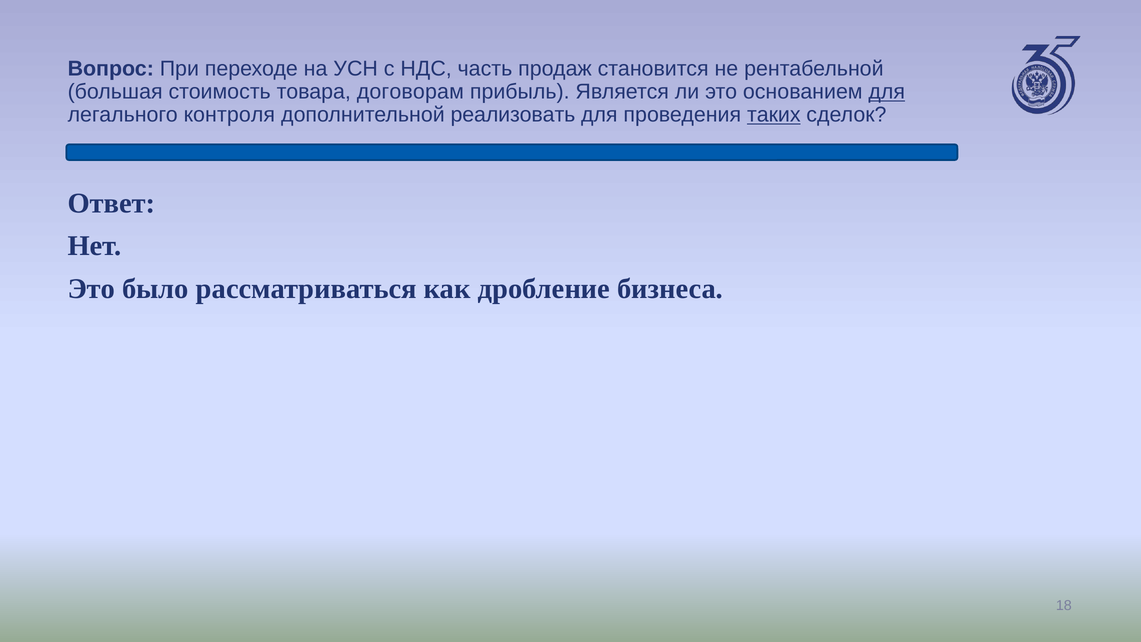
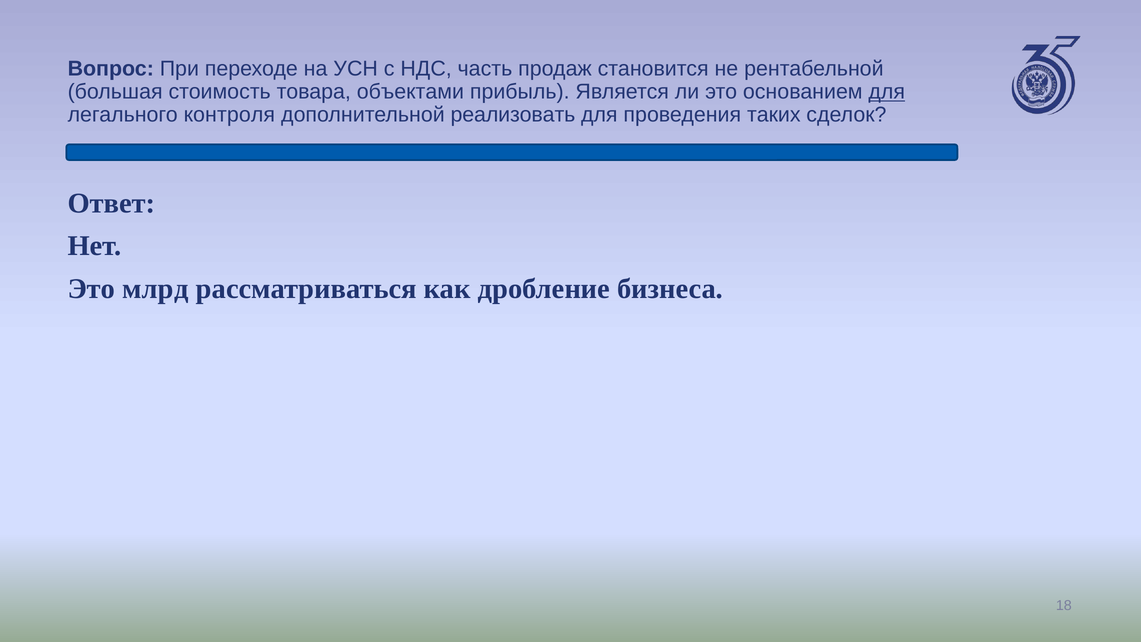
договорам: договорам -> объектами (410, 92)
таких underline: present -> none (774, 115)
было: было -> млрд (155, 289)
